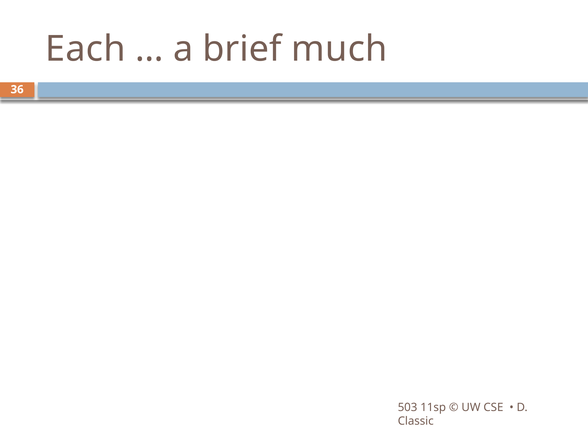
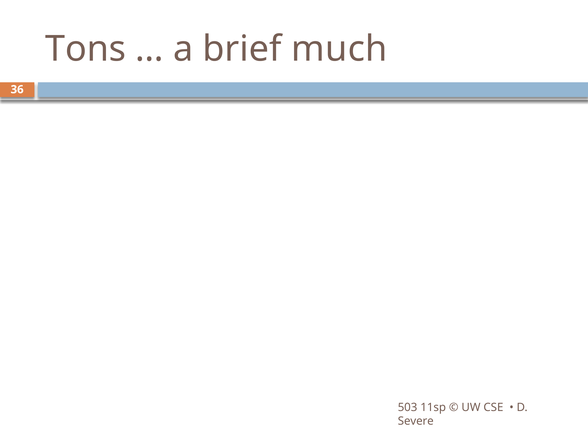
Each: Each -> Tons (86, 49)
Classic: Classic -> Severe (416, 421)
